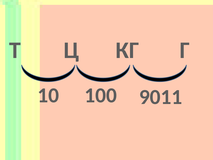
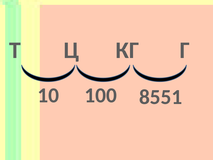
9011: 9011 -> 8551 (161, 97)
